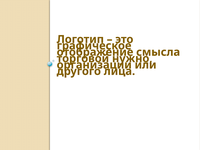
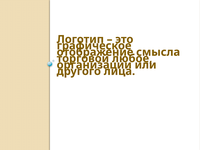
нужно: нужно -> любое (132, 58)
